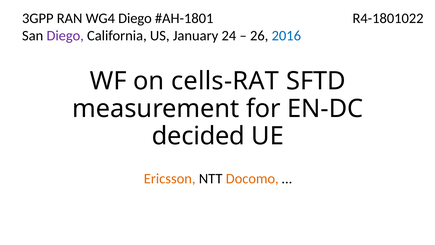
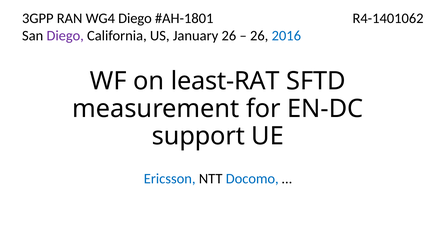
R4-1801022: R4-1801022 -> R4-1401062 (388, 18)
January 24: 24 -> 26 (229, 36)
cells-RAT: cells-RAT -> least-RAT (225, 81)
decided: decided -> support (198, 136)
Ericsson colour: orange -> blue (170, 178)
Docomo colour: orange -> blue (252, 178)
